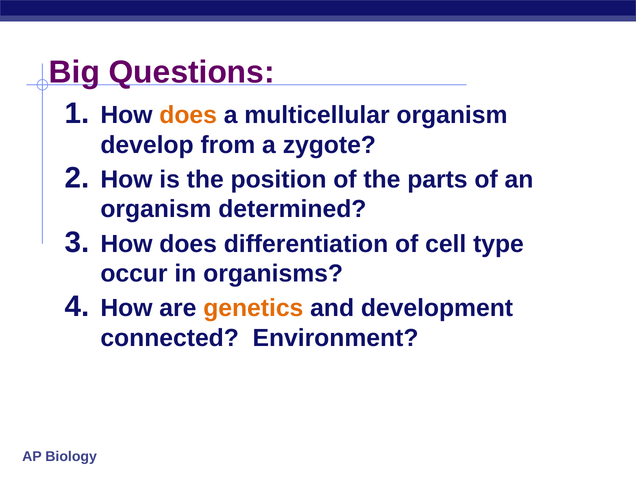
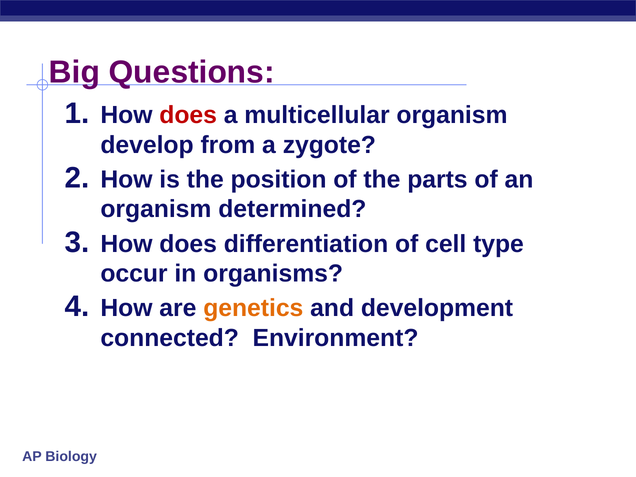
does colour: orange -> red (188, 115)
